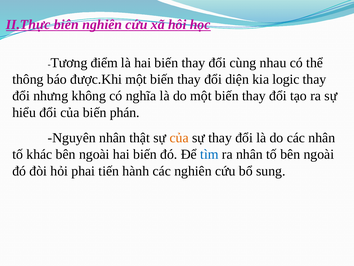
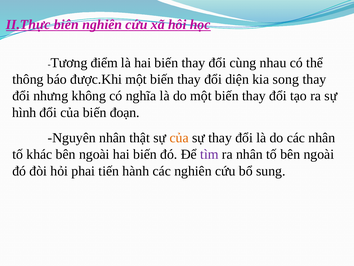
logic: logic -> song (286, 79)
hiểu: hiểu -> hình (24, 112)
phán: phán -> đoạn (125, 112)
tìm colour: blue -> purple (209, 154)
